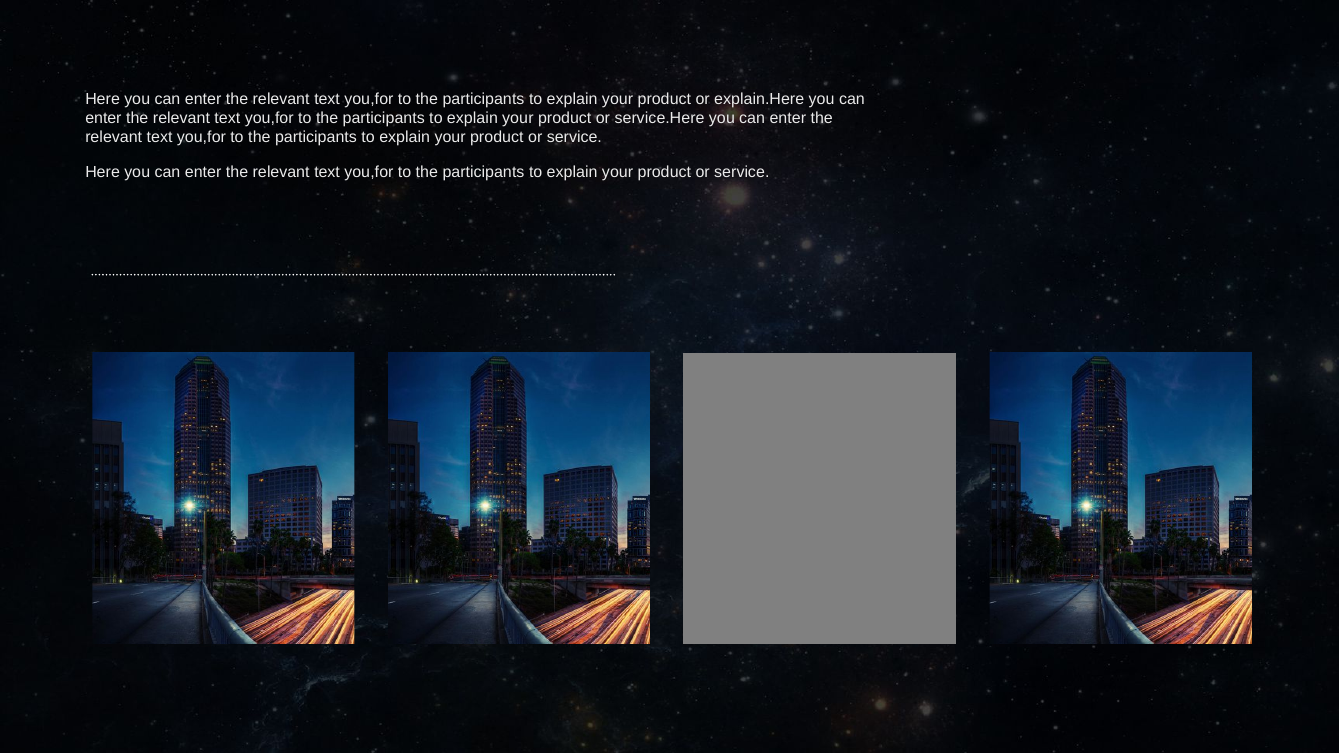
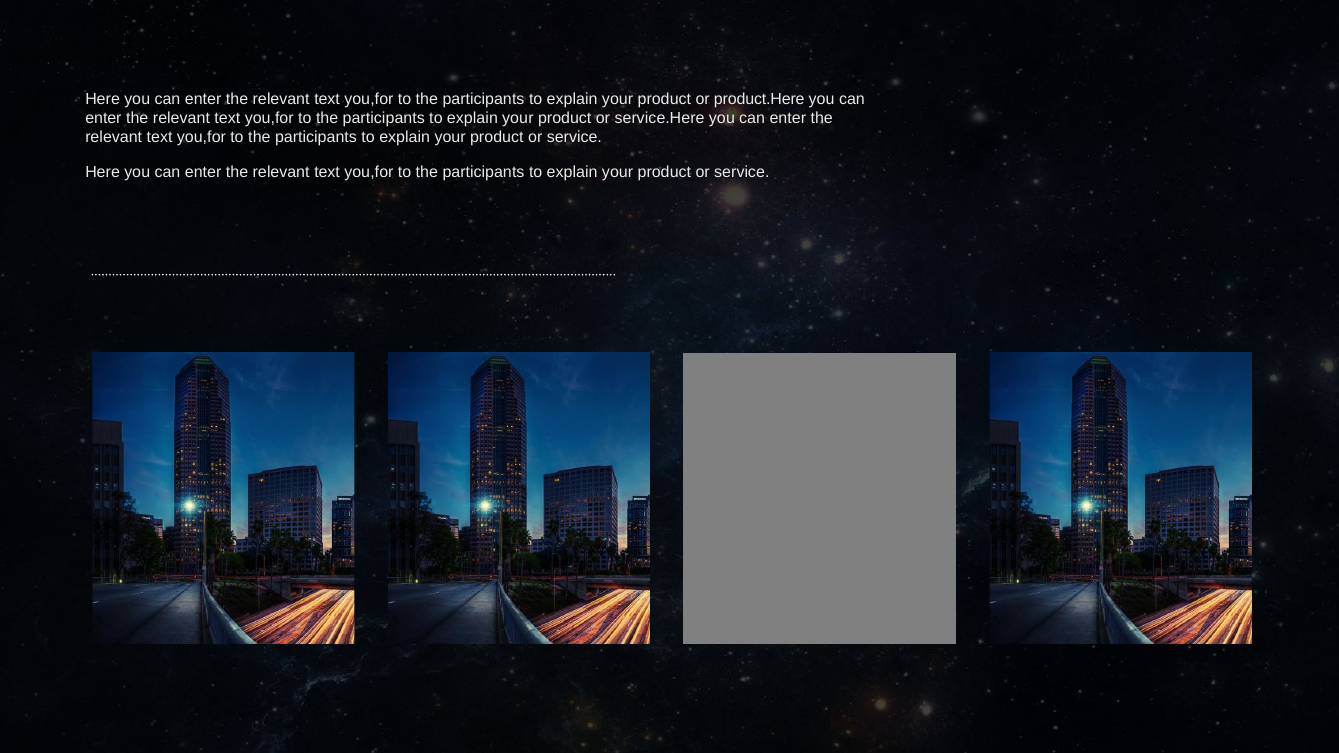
explain.Here: explain.Here -> product.Here (759, 99)
